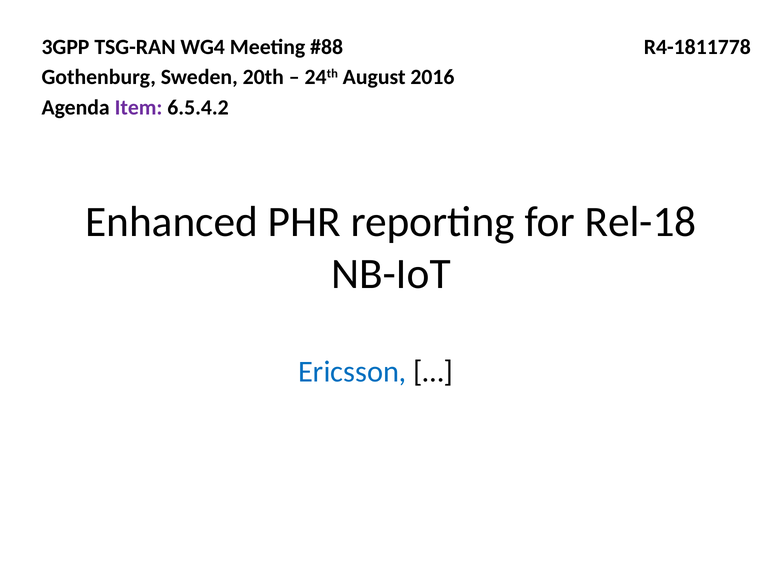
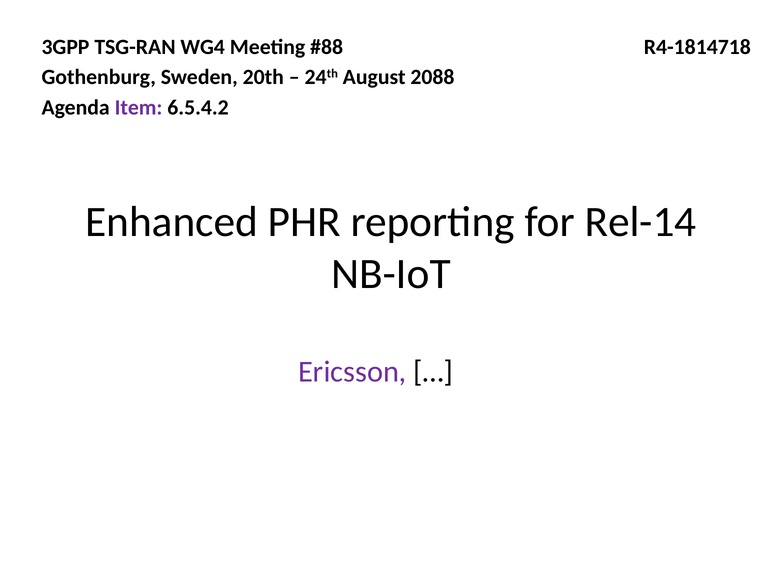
R4-1811778: R4-1811778 -> R4-1814718 (697, 47)
2016: 2016 -> 2088 (432, 77)
Rel-18: Rel-18 -> Rel-14 (641, 222)
Ericsson colour: blue -> purple (352, 372)
